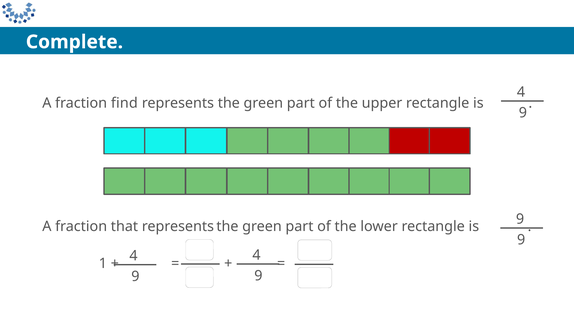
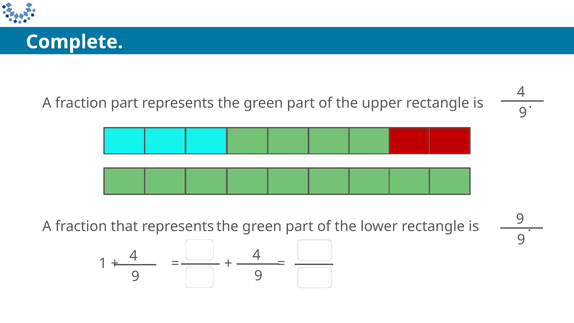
fraction find: find -> part (125, 103)
